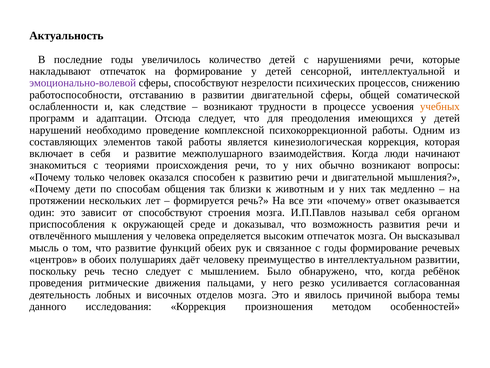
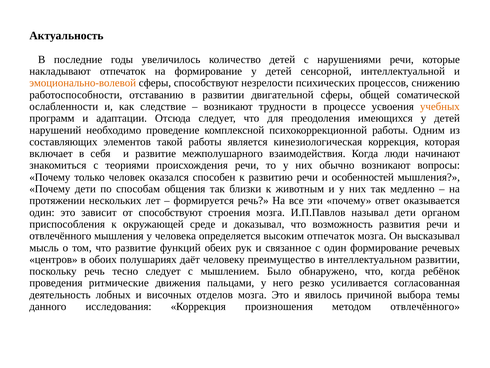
эмоционально-волевой colour: purple -> orange (83, 83)
и двигательной: двигательной -> особенностей (363, 177)
называл себя: себя -> дети (405, 212)
с годы: годы -> один (335, 247)
методом особенностей: особенностей -> отвлечённого (425, 306)
